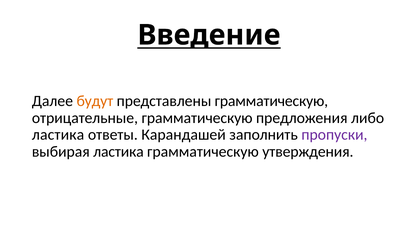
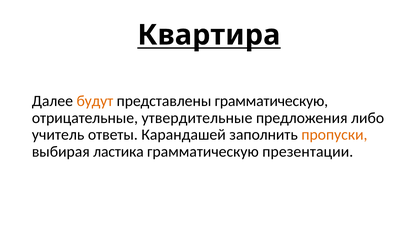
Введение: Введение -> Квартира (209, 35)
отрицательные грамматическую: грамматическую -> утвердительные (197, 118)
ластика: ластика -> учитель (58, 135)
пропуски colour: purple -> orange (334, 135)
утверждения: утверждения -> презентации (308, 152)
